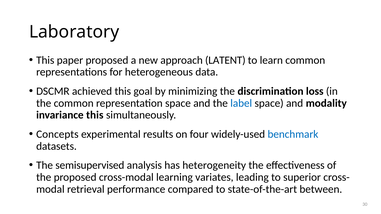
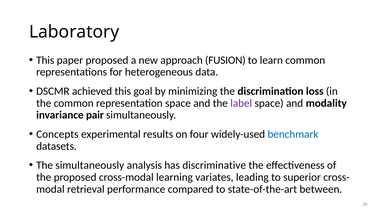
LATENT: LATENT -> FUSION (225, 60)
label colour: blue -> purple (241, 103)
invariance this: this -> pair (95, 115)
The semisupervised: semisupervised -> simultaneously (90, 165)
heterogeneity: heterogeneity -> discriminative (214, 165)
